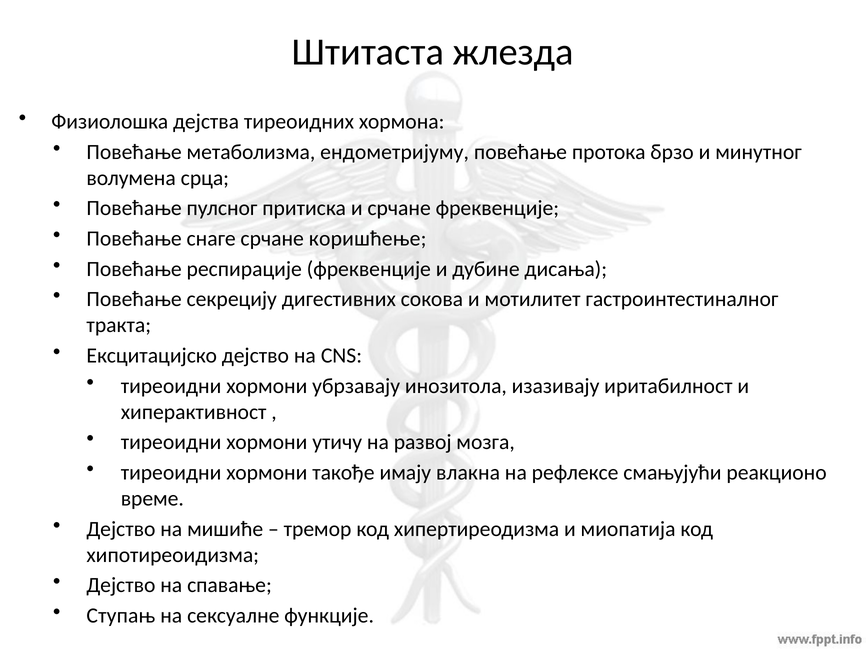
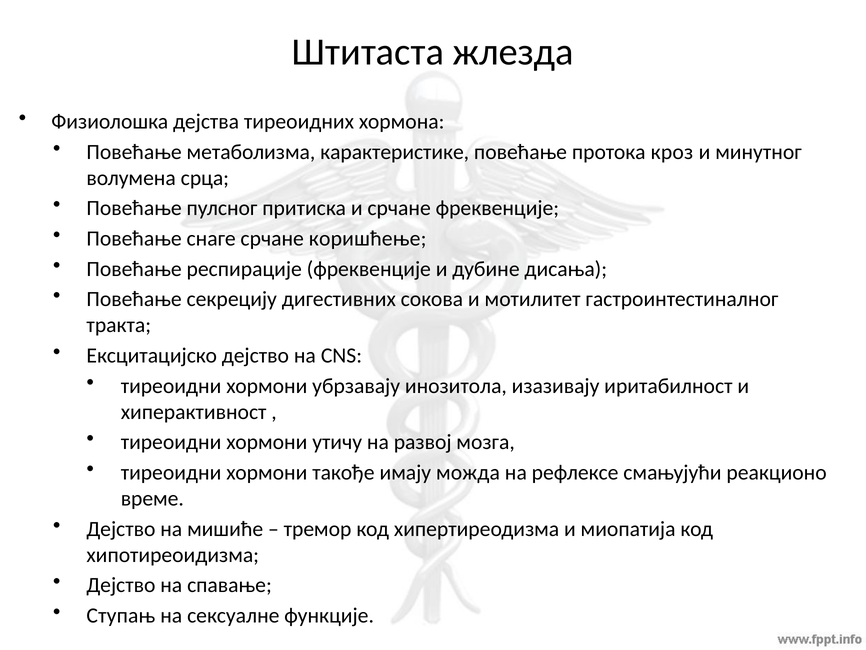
ендометријуму: ендометријуму -> карактеристике (395, 152)
брзо: брзо -> кроз (672, 152)
влакна: влакна -> можда (468, 472)
